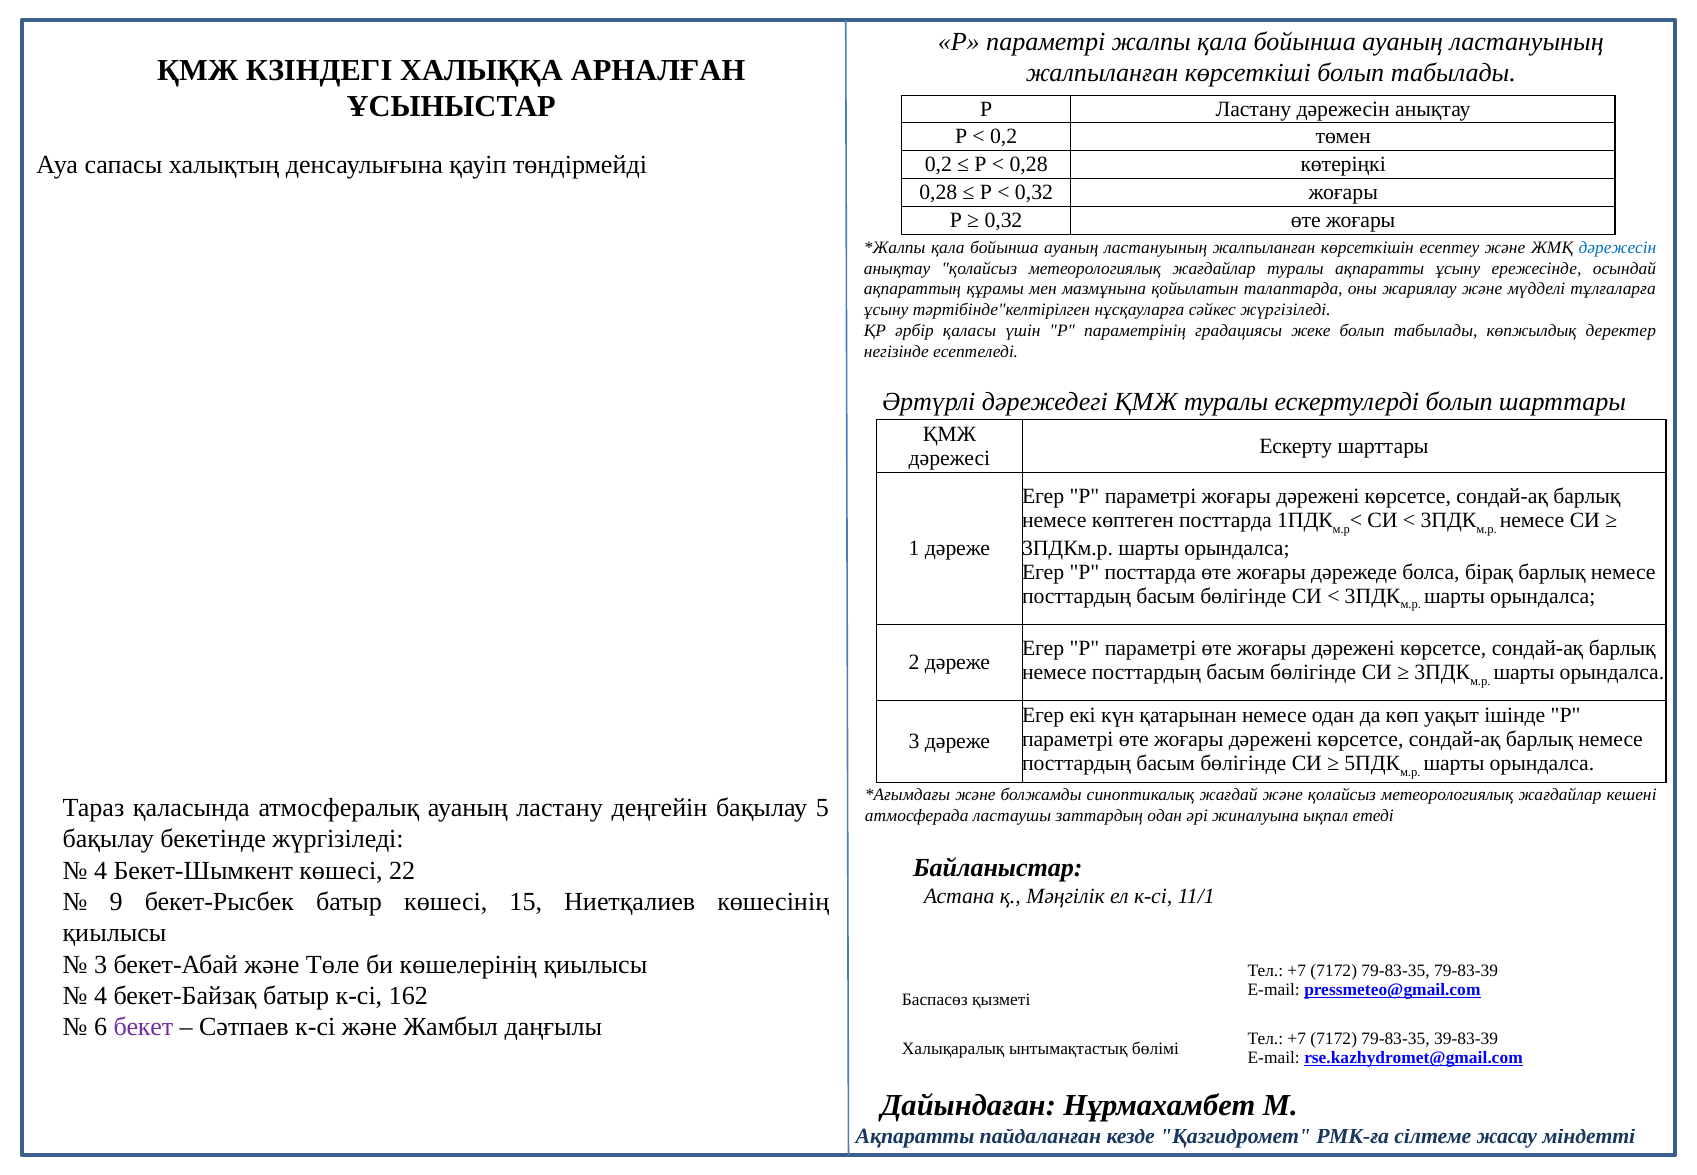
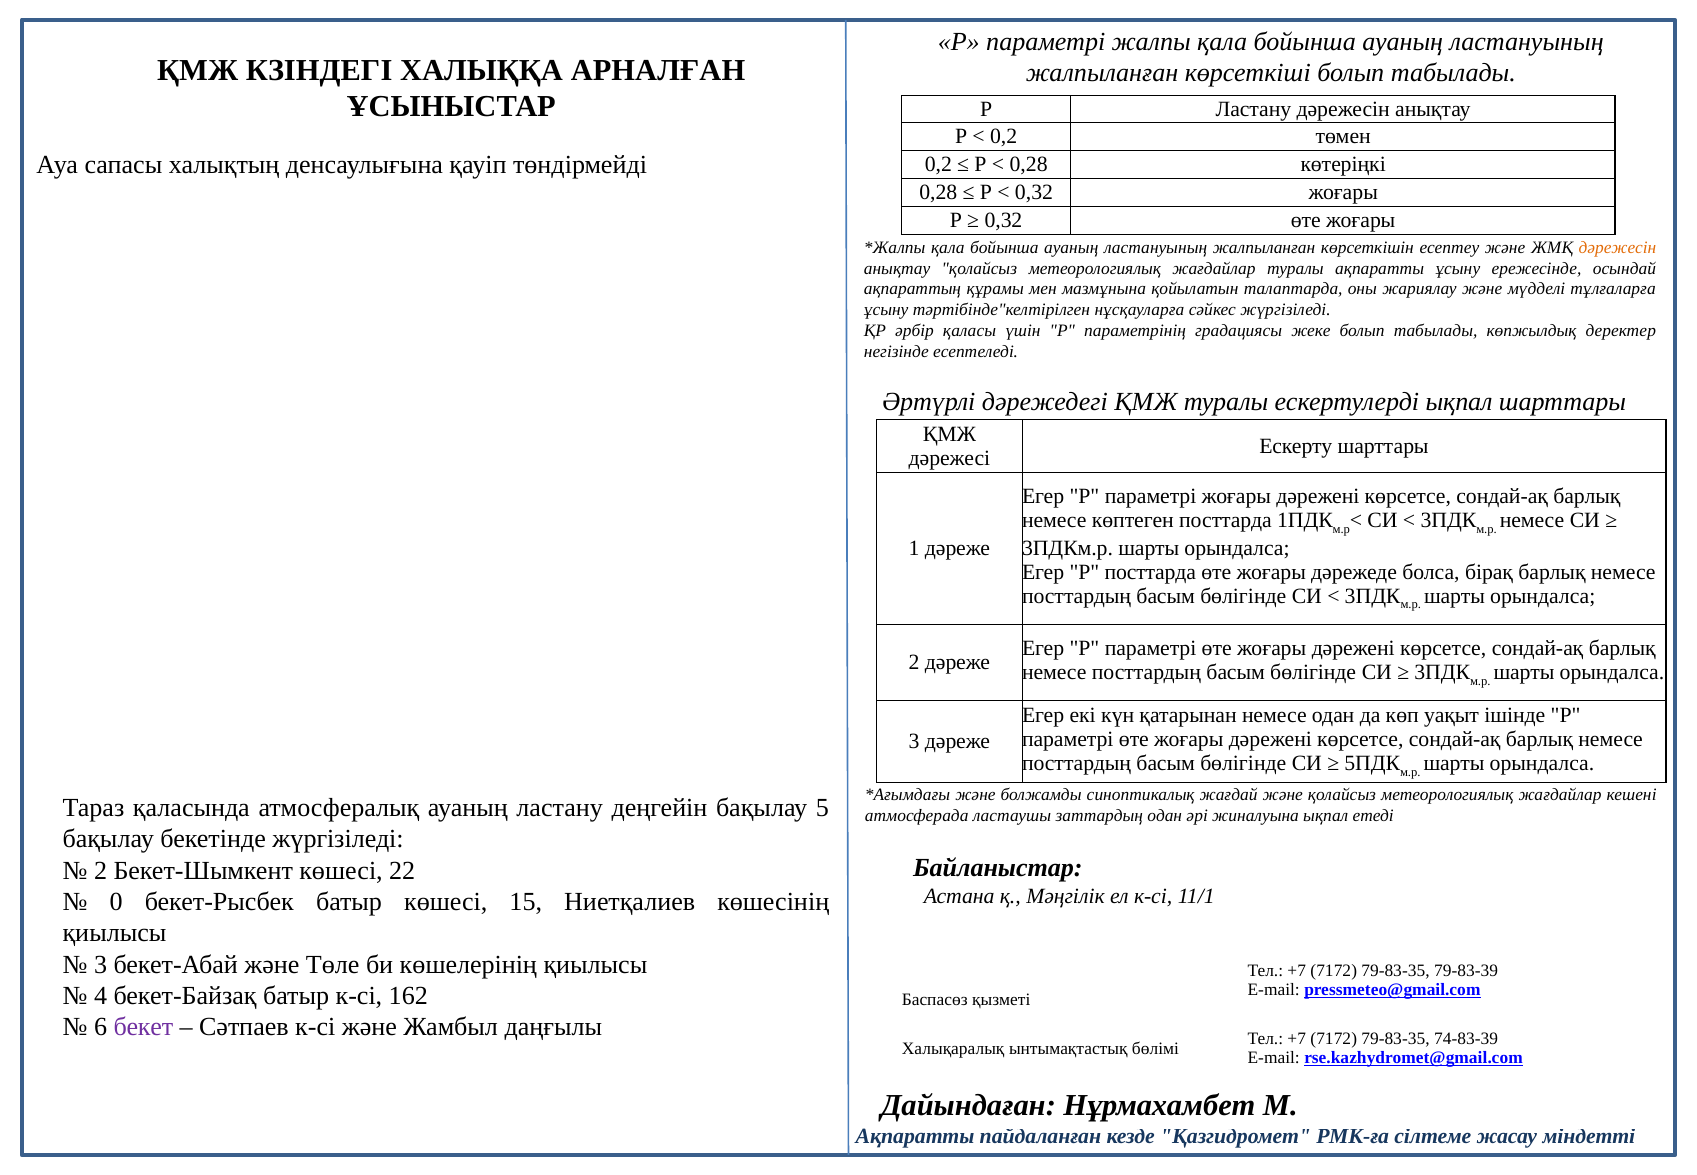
дәрежесін colour: blue -> orange (1617, 247)
ескертулерді болып: болып -> ықпал (1459, 402)
4: 4 -> 2 (101, 871)
9: 9 -> 0 (116, 902)
39-83-39: 39-83-39 -> 74-83-39 (1466, 1038)
